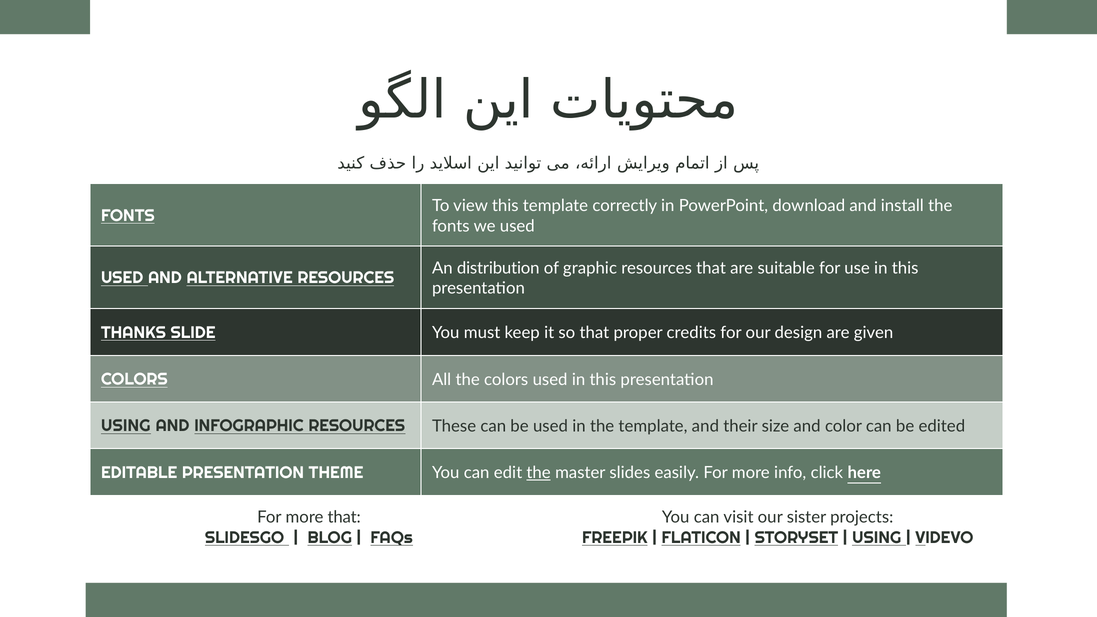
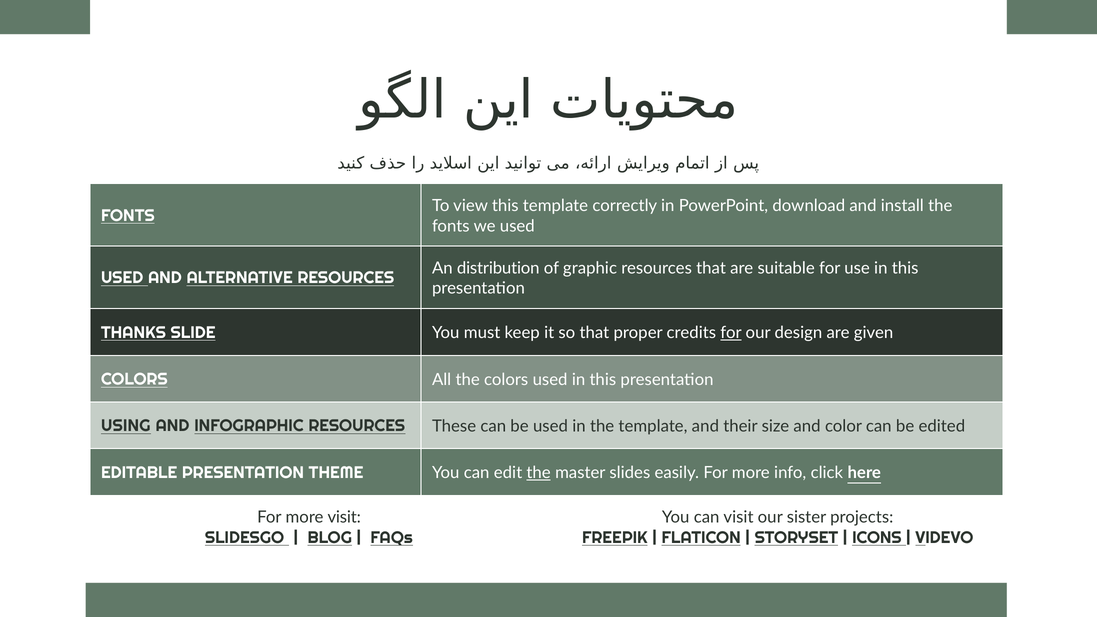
for underline: none -> present (731, 333)
more that: that -> visit (344, 517)
USING: USING -> ICONS (877, 538)
